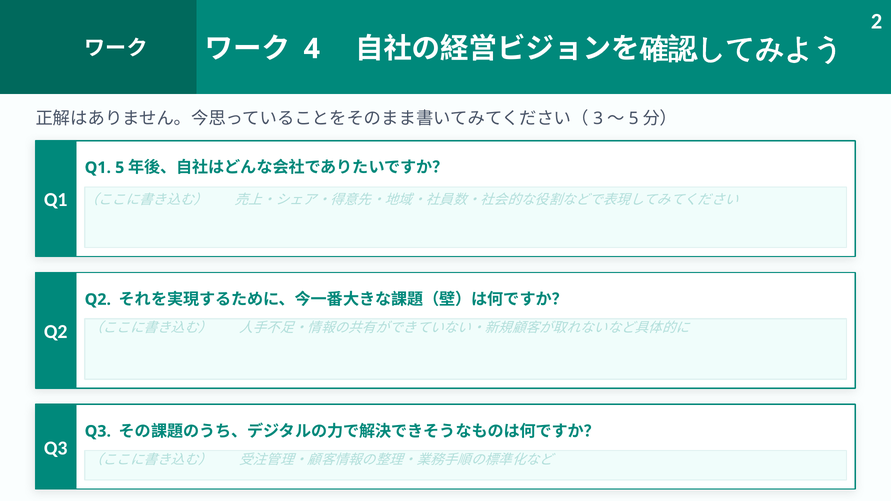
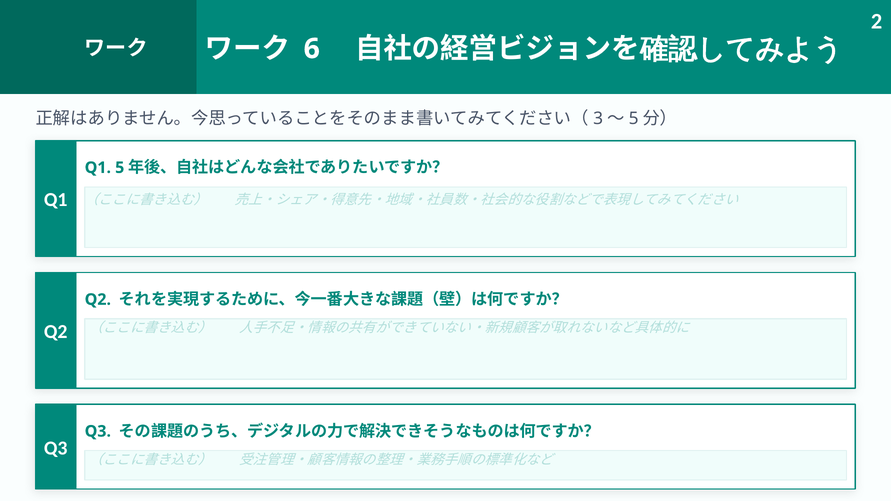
4: 4 -> 6 (312, 49)
